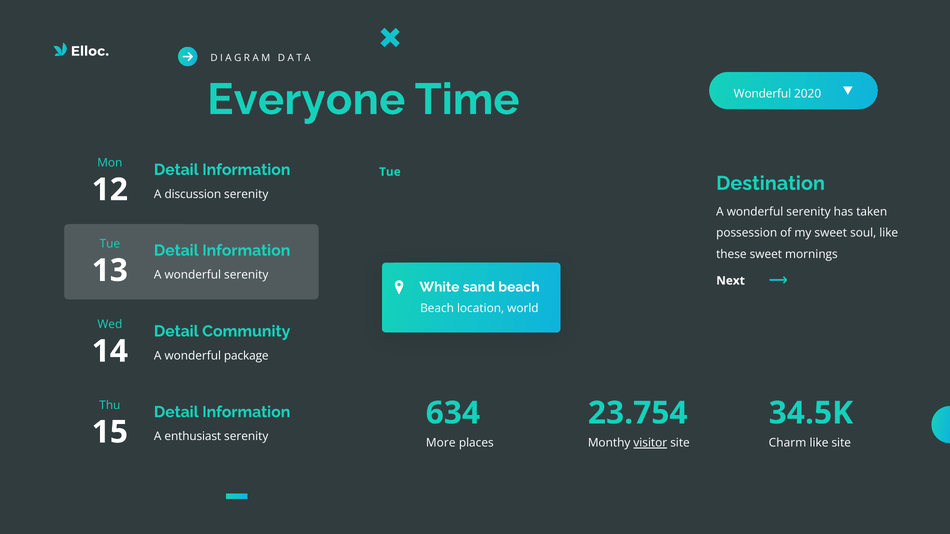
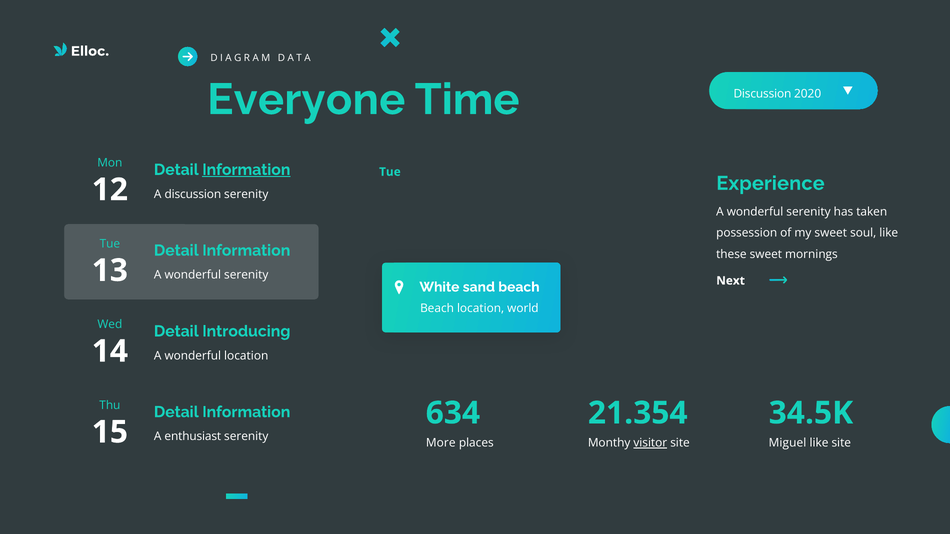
Wonderful: Wonderful -> Discussion (762, 94)
Information underline: none -> present (246, 170)
Destination: Destination -> Experience (770, 183)
Community: Community -> Introducing (246, 331)
wonderful package: package -> location (246, 356)
23.754: 23.754 -> 21.354 (638, 413)
Charm: Charm -> Miguel (787, 443)
